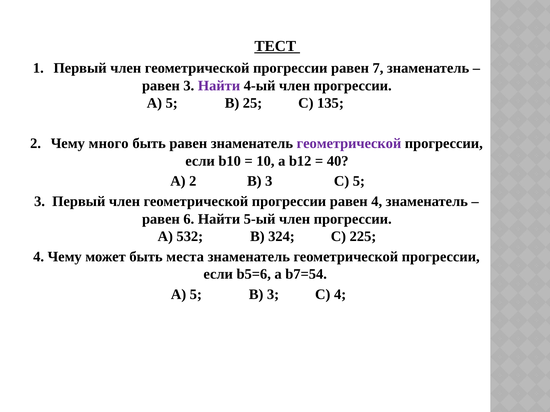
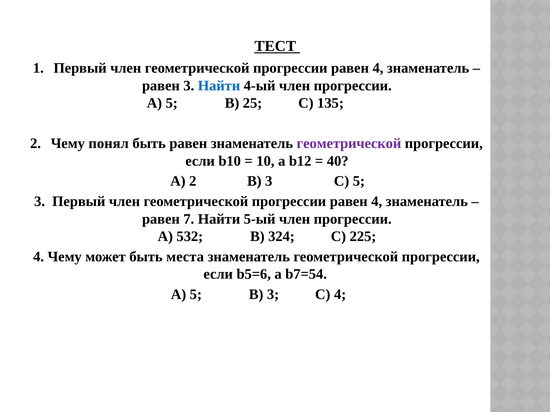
7: 7 -> 4 (378, 68)
Найти colour: purple -> blue (219, 86)
много: много -> понял (109, 144)
6: 6 -> 7 (189, 219)
